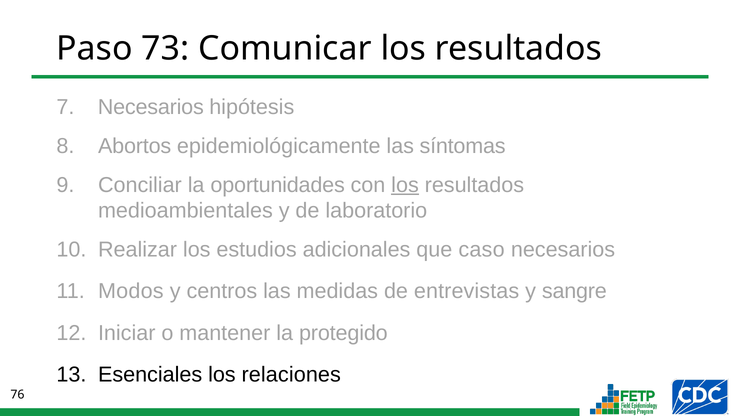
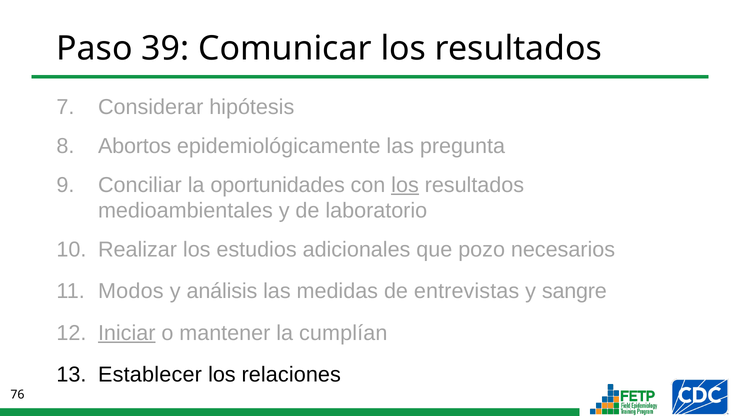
73: 73 -> 39 (165, 48)
Necesarios: Necesarios -> Considerar (151, 107)
síntomas: síntomas -> pregunta (462, 146)
caso: caso -> pozo (482, 250)
centros: centros -> análisis (222, 292)
Iniciar underline: none -> present (127, 333)
protegido: protegido -> cumplían (343, 333)
Esenciales: Esenciales -> Establecer (150, 375)
